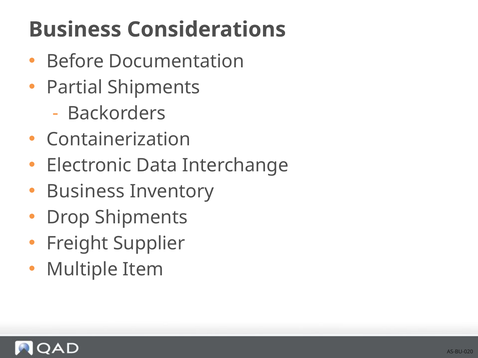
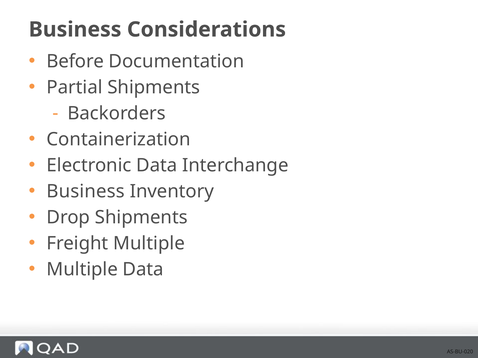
Freight Supplier: Supplier -> Multiple (149, 244)
Multiple Item: Item -> Data (143, 270)
